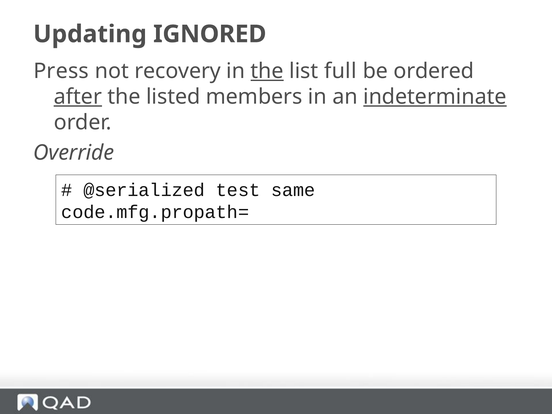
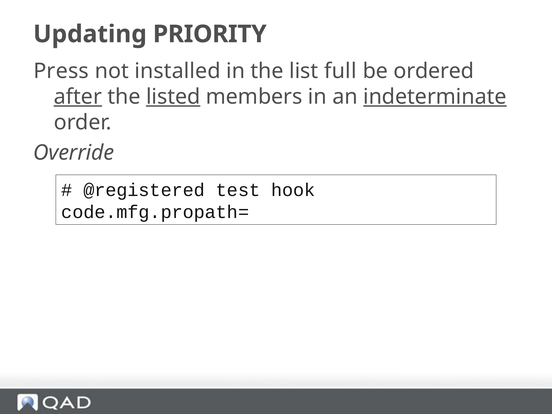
IGNORED: IGNORED -> PRIORITY (210, 34)
recovery: recovery -> installed (177, 71)
the underline: present -> none (267, 71)
listed underline: none -> present (173, 97)
@serialized: @serialized -> @registered (144, 190)
same: same -> hook (293, 190)
